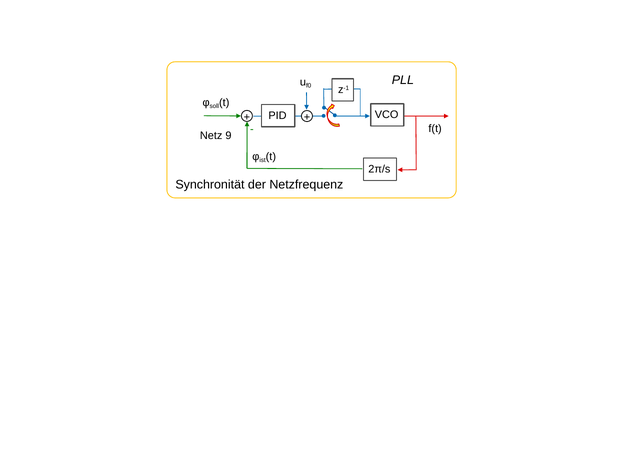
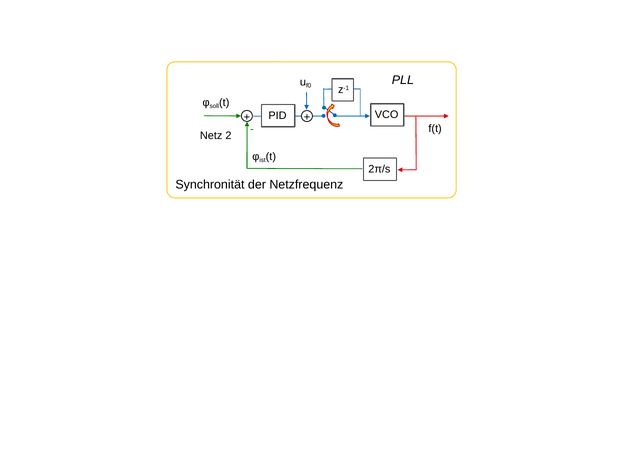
9: 9 -> 2 (229, 136)
